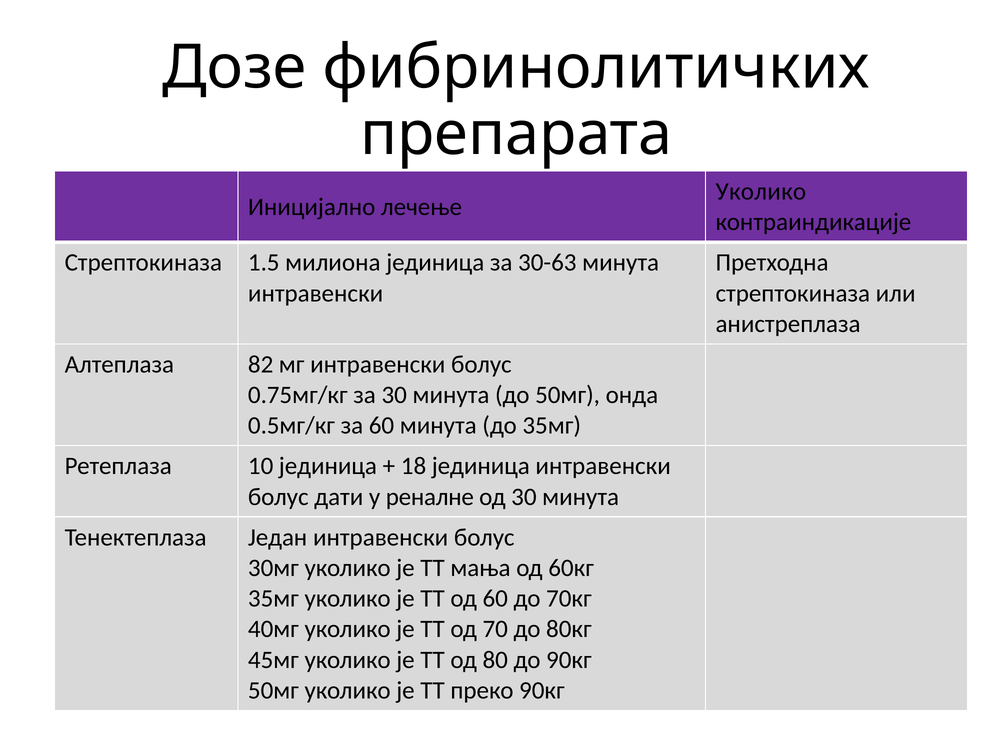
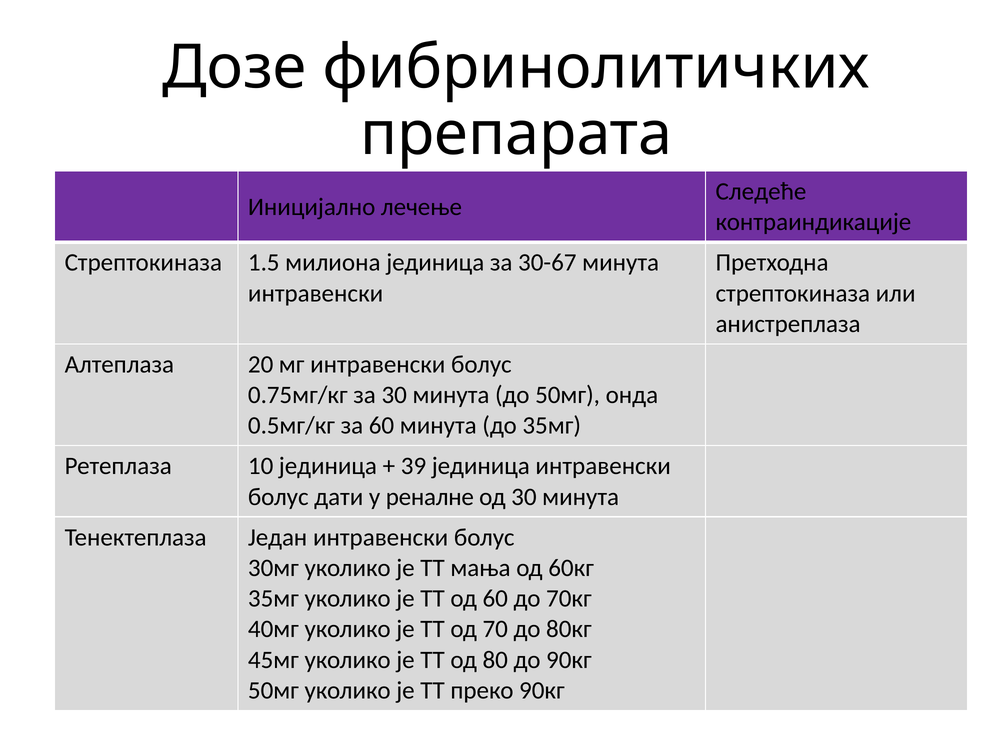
Уколико: Уколико -> Следеће (761, 191)
30-63: 30-63 -> 30-67 (547, 263)
82: 82 -> 20 (261, 364)
18: 18 -> 39 (414, 466)
